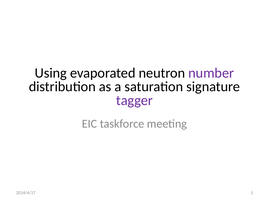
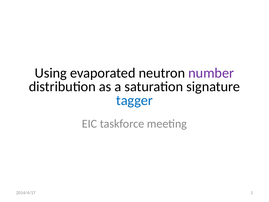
tagger colour: purple -> blue (134, 100)
